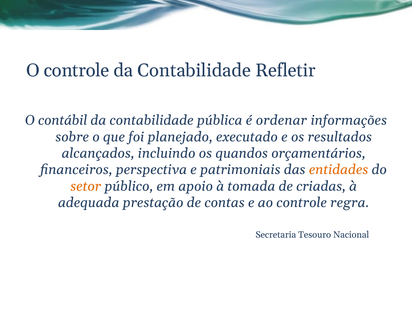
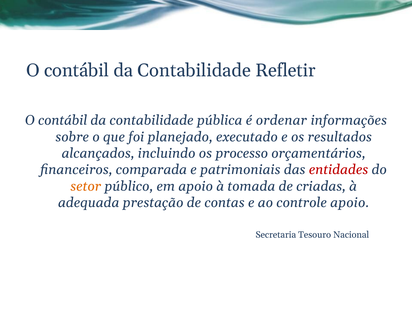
controle: controle -> contábil (77, 71)
quandos: quandos -> processo (242, 153)
perspectiva: perspectiva -> comparada (151, 170)
entidades colour: orange -> red (339, 170)
controle regra: regra -> apoio (350, 203)
